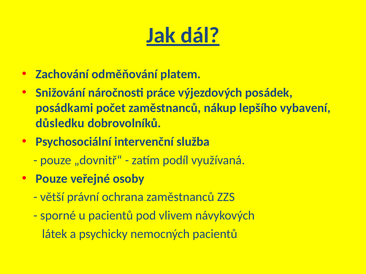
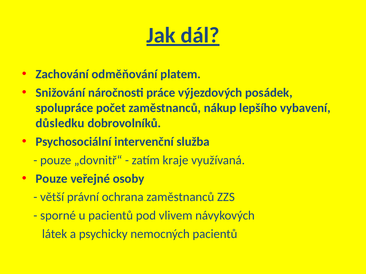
posádkami: posádkami -> spolupráce (64, 108)
podíl: podíl -> kraje (175, 160)
